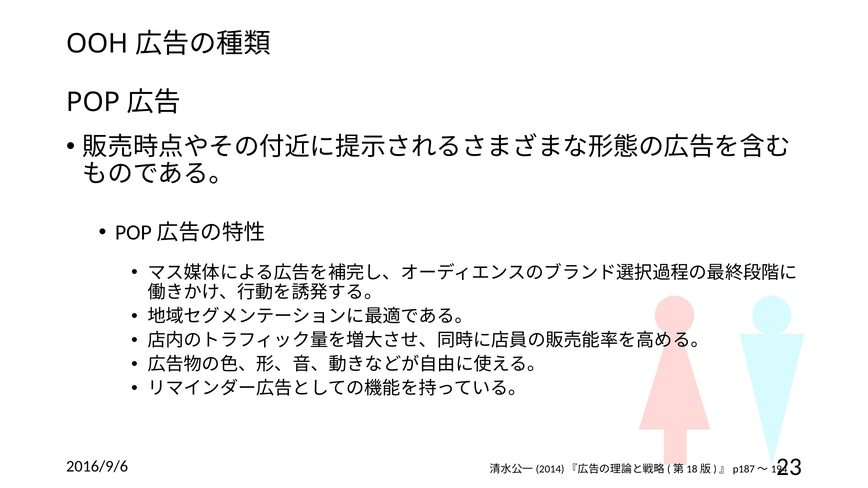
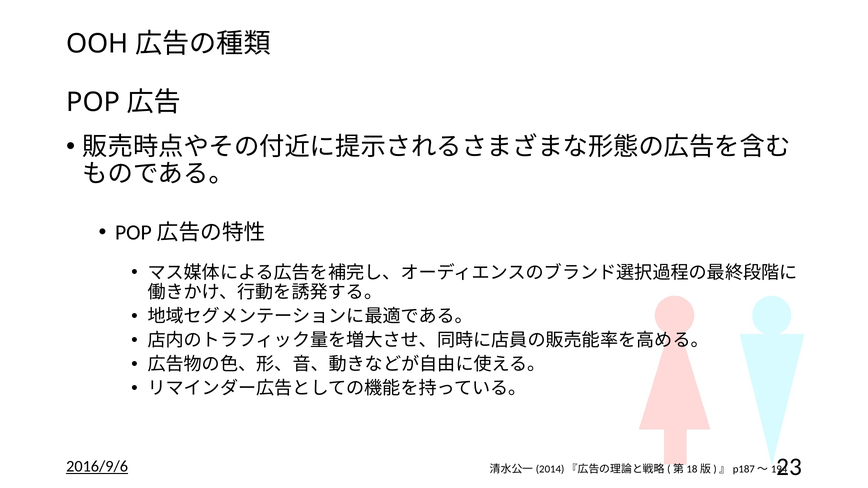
2016/9/6 underline: none -> present (97, 467)
